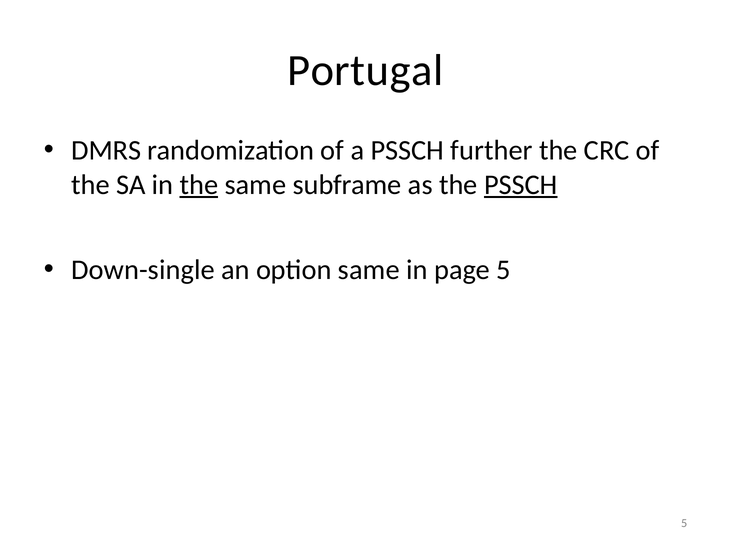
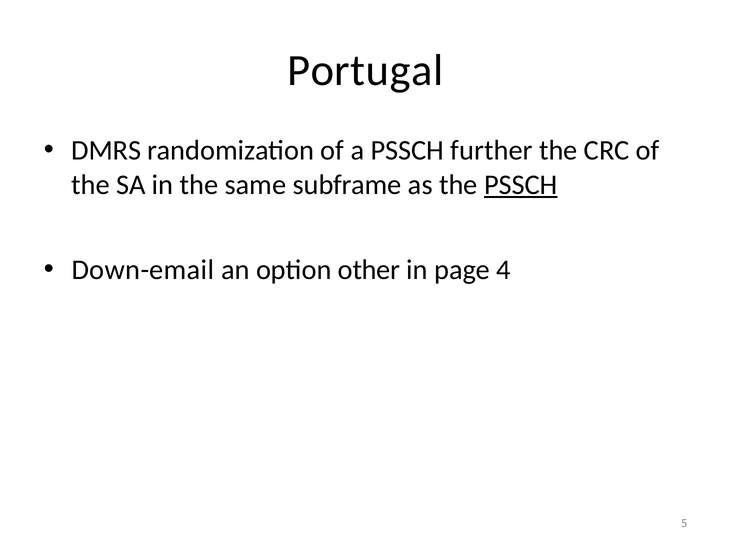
the underline: present -> none (199, 185)
Down-single: Down-single -> Down-email (143, 270)
option same: same -> other (369, 270)
page 5: 5 -> 4 (504, 270)
